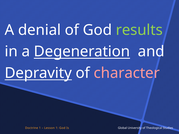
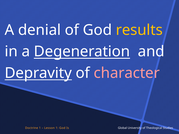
results colour: light green -> yellow (139, 30)
